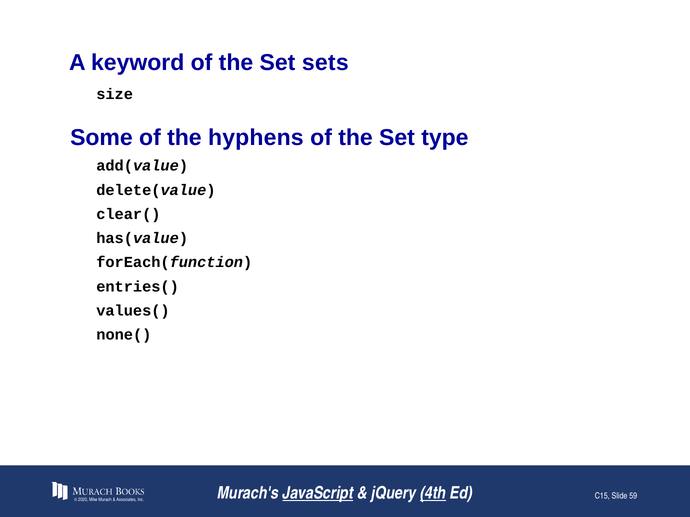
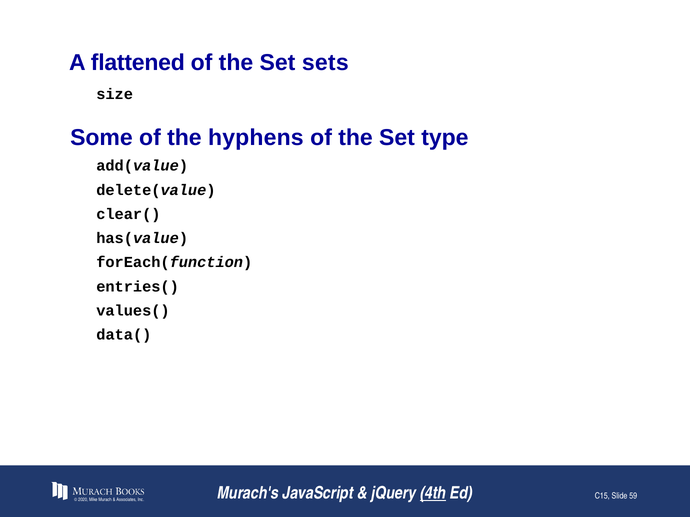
keyword: keyword -> flattened (138, 63)
none(: none( -> data( (124, 335)
JavaScript underline: present -> none (318, 493)
